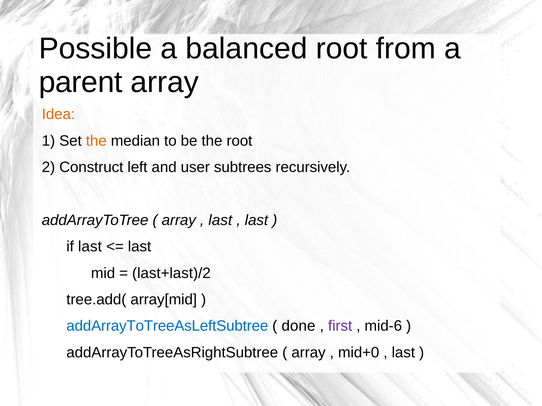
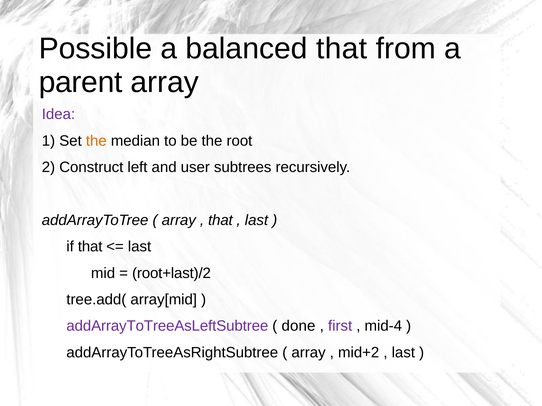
balanced root: root -> that (342, 49)
Idea colour: orange -> purple (58, 114)
last: last -> that (220, 220)
if last: last -> that (90, 247)
last+last)/2: last+last)/2 -> root+last)/2 (172, 273)
addArrayToTreeAsLeftSubtree colour: blue -> purple (167, 326)
mid-6: mid-6 -> mid-4 (383, 326)
mid+0: mid+0 -> mid+2 (359, 353)
